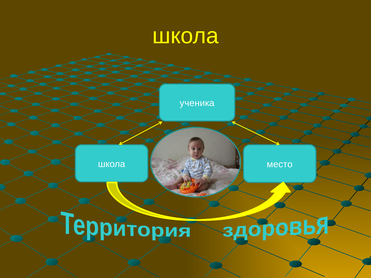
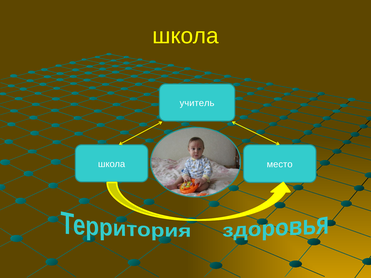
ученика: ученика -> учитель (197, 103)
